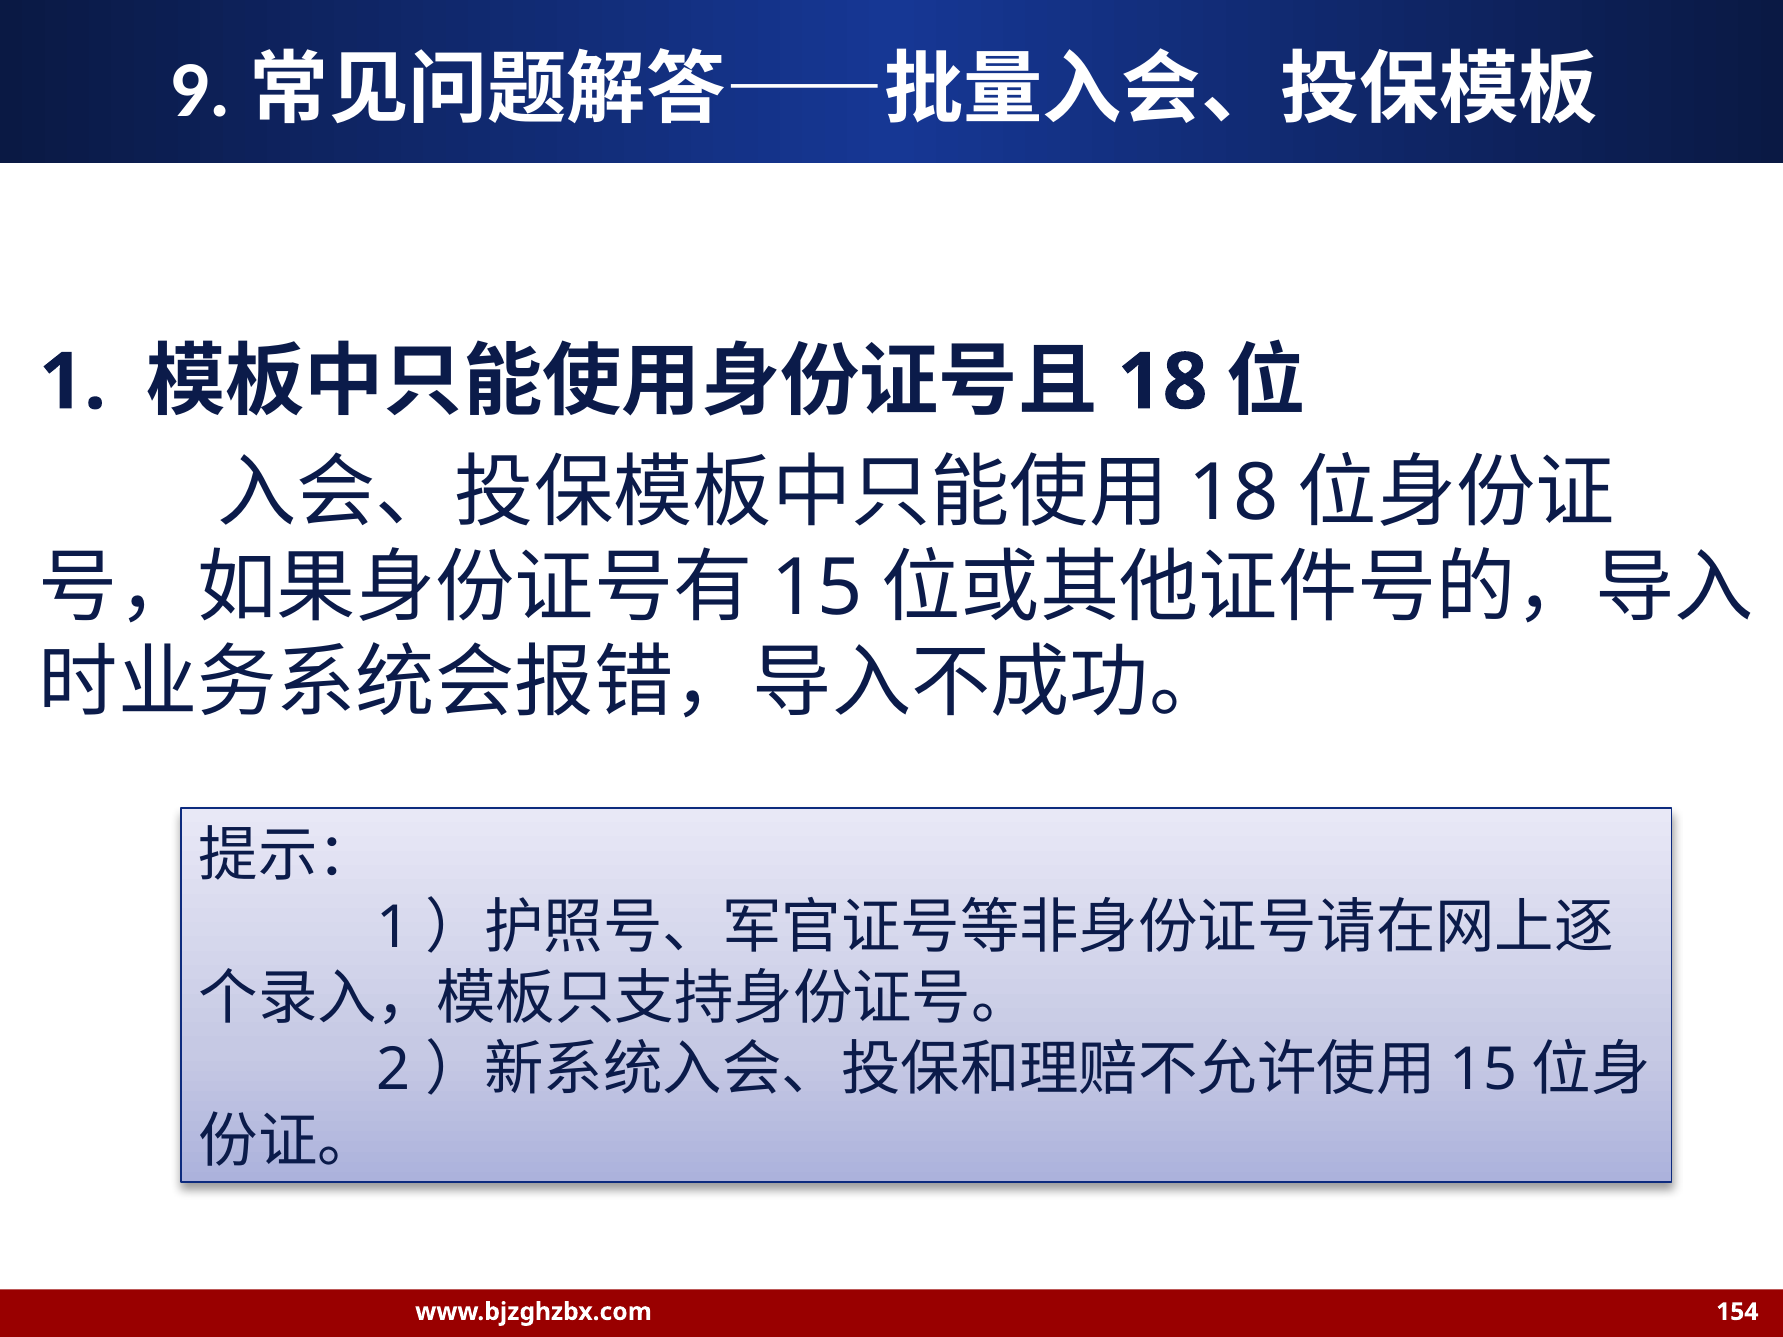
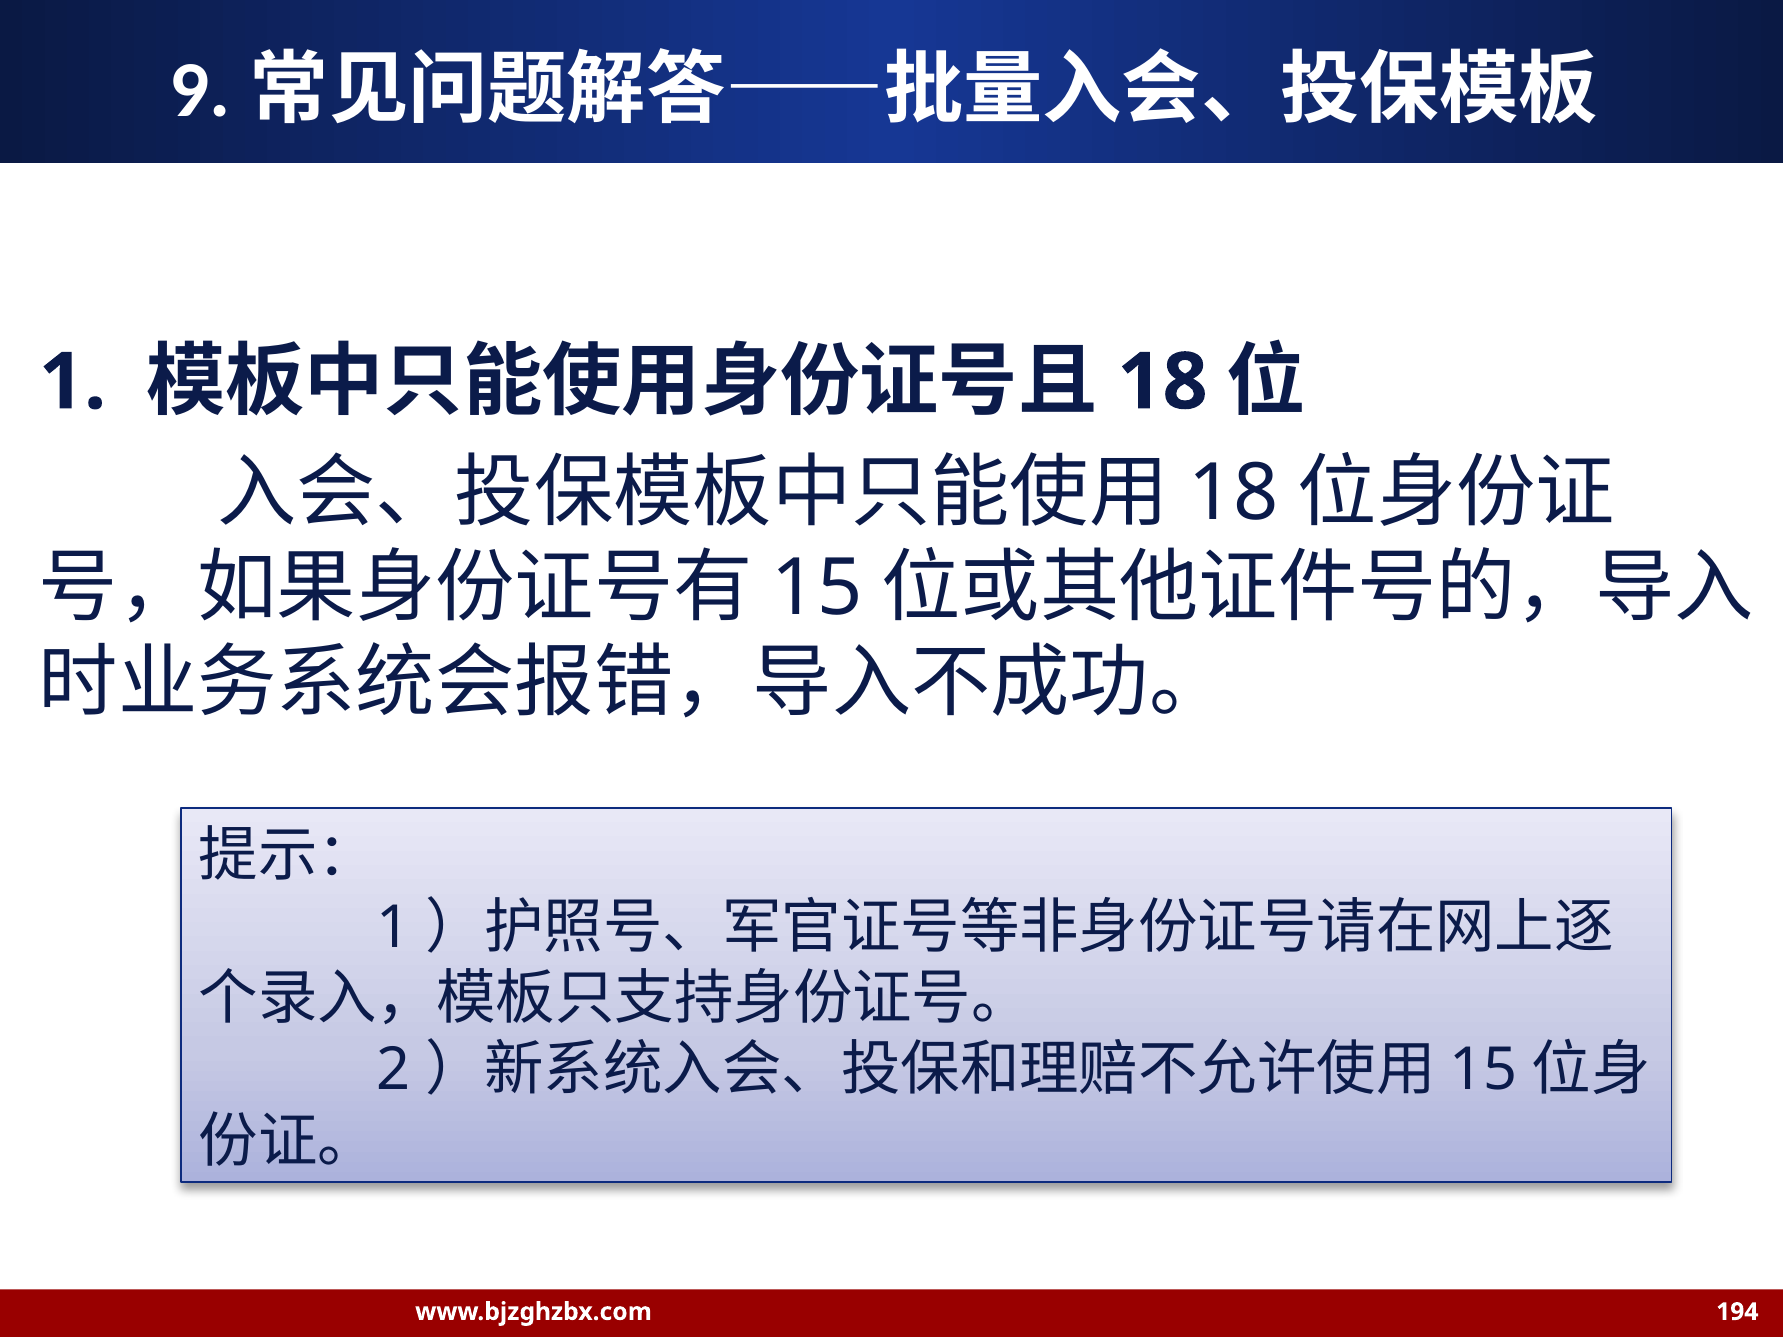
154: 154 -> 194 (1737, 1312)
